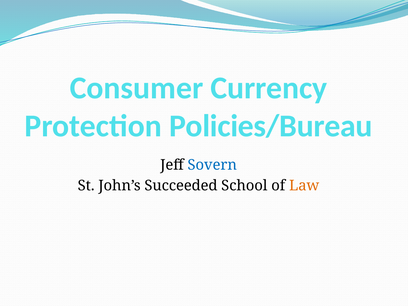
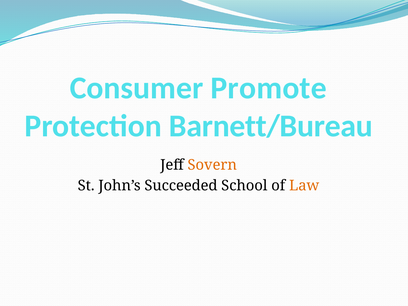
Currency: Currency -> Promote (269, 88)
Policies/Bureau: Policies/Bureau -> Barnett/Bureau (271, 126)
Sovern colour: blue -> orange (212, 165)
